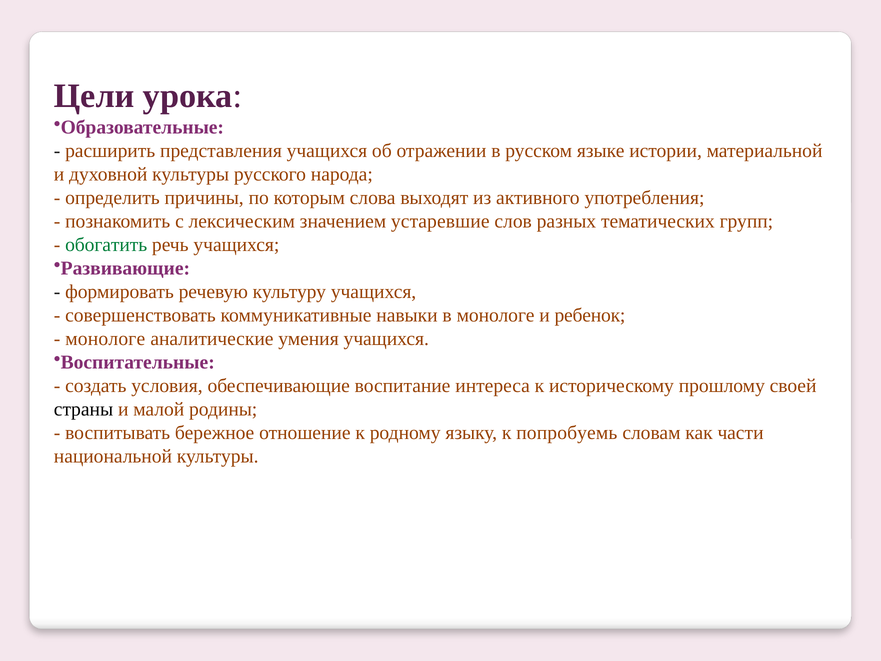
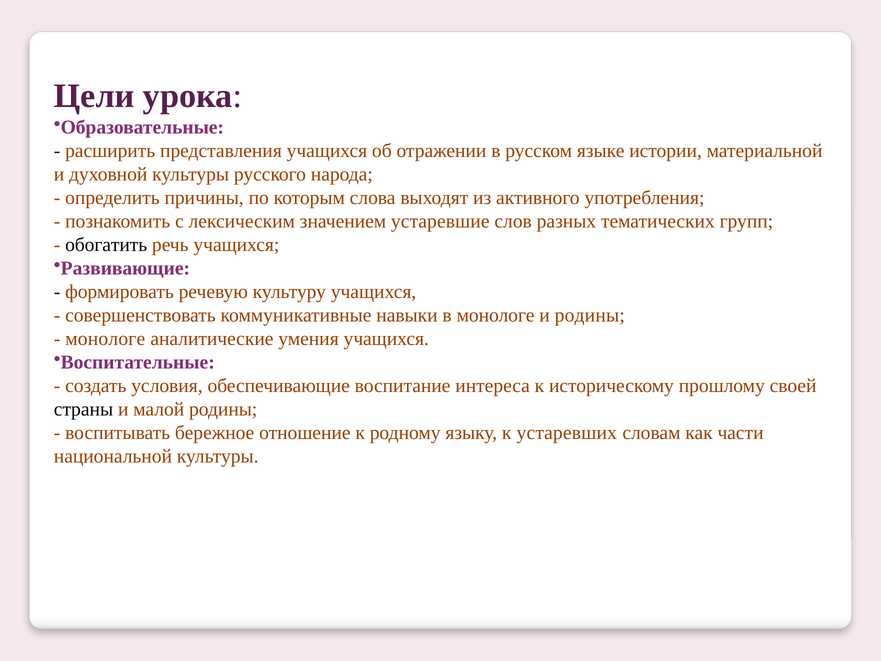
обогатить colour: green -> black (106, 245)
и ребенок: ребенок -> родины (590, 315)
попробуемь: попробуемь -> устаревших (567, 433)
